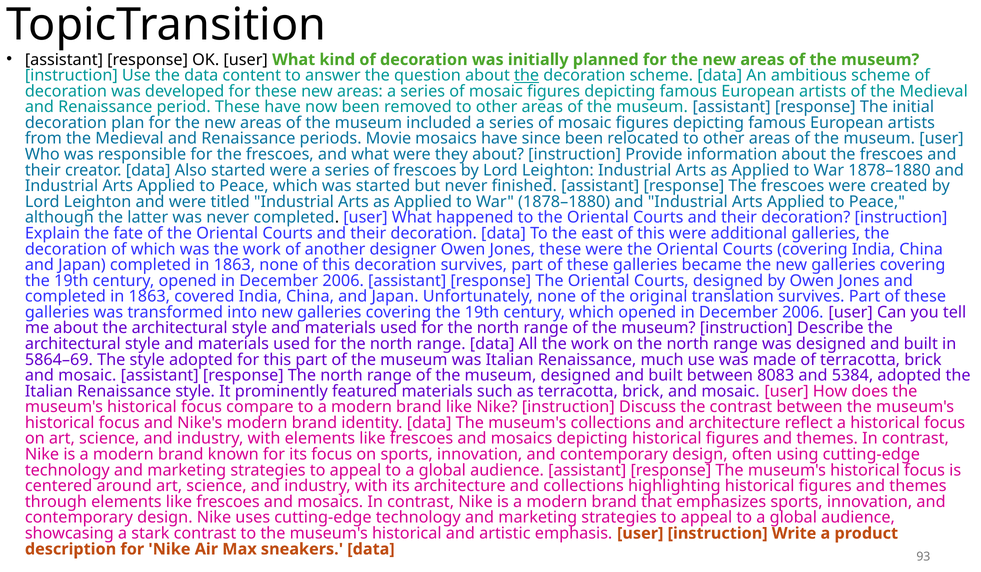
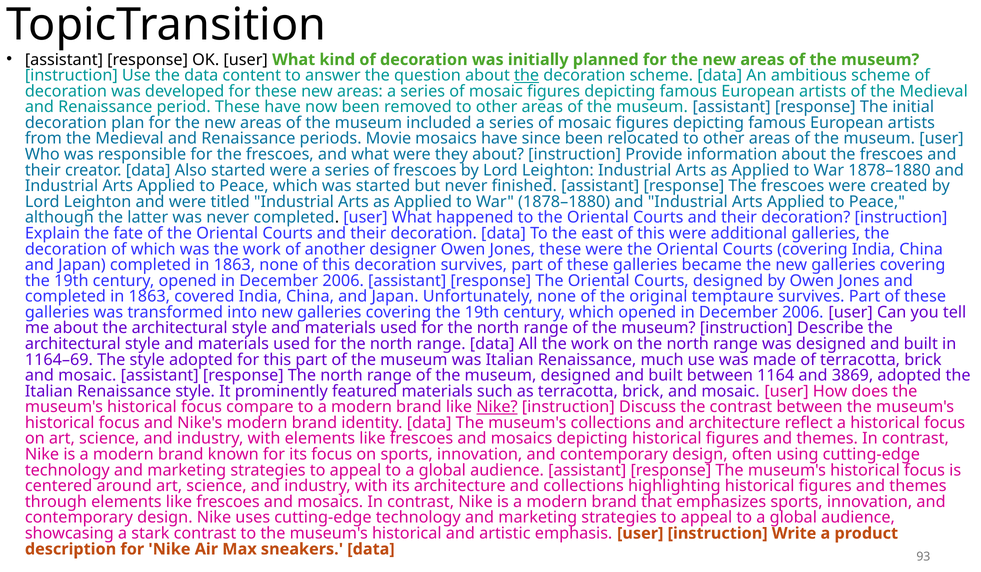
translation: translation -> temptaure (733, 296)
5864–69: 5864–69 -> 1164–69 (59, 359)
8083: 8083 -> 1164 (776, 375)
5384: 5384 -> 3869 (853, 375)
Nike underline: none -> present (497, 407)
